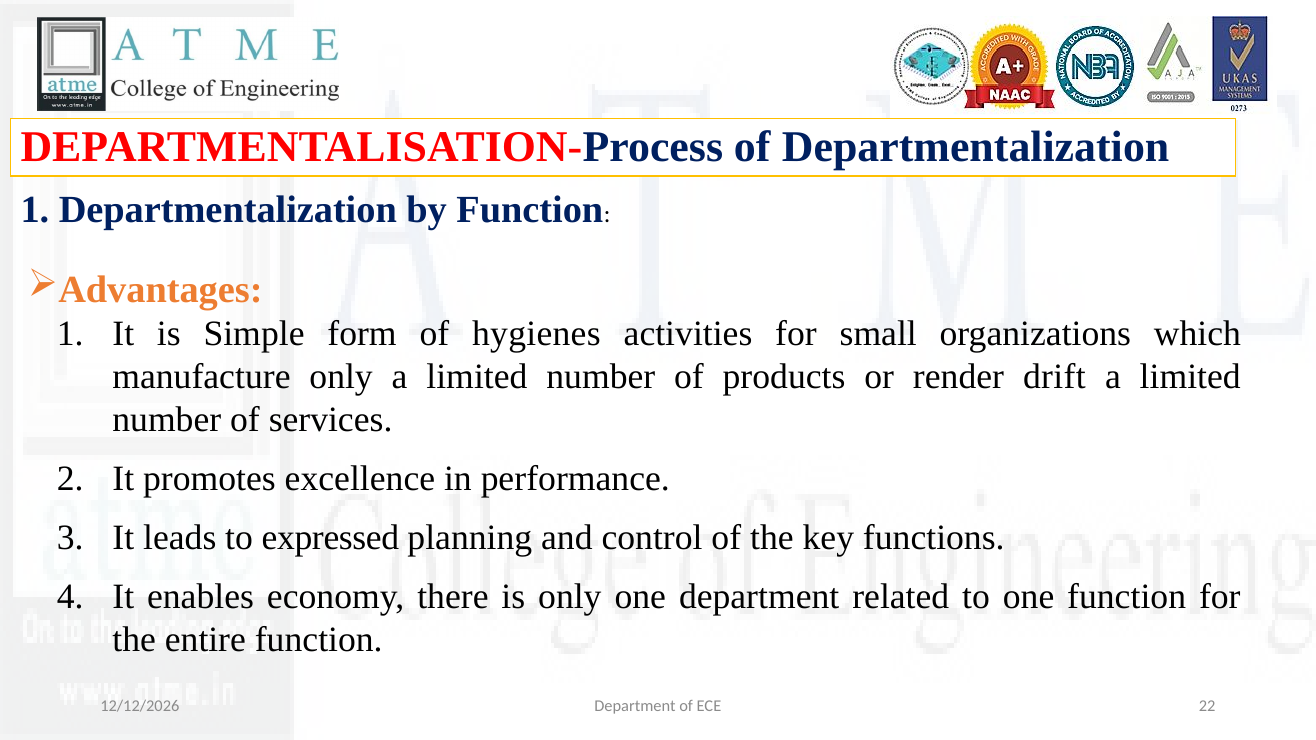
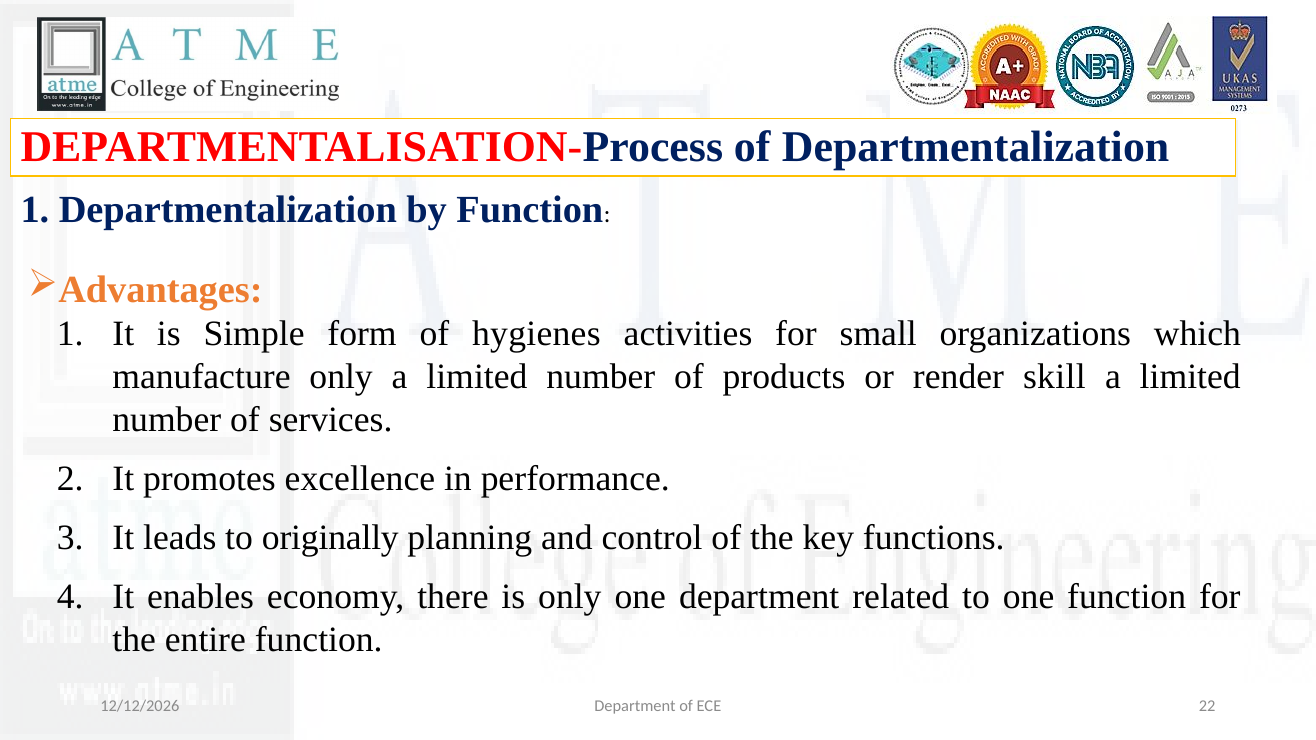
drift: drift -> skill (1054, 377)
expressed: expressed -> originally (330, 538)
